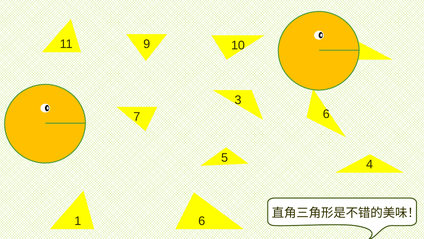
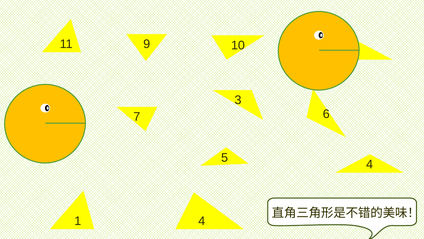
1 6: 6 -> 4 (202, 220)
